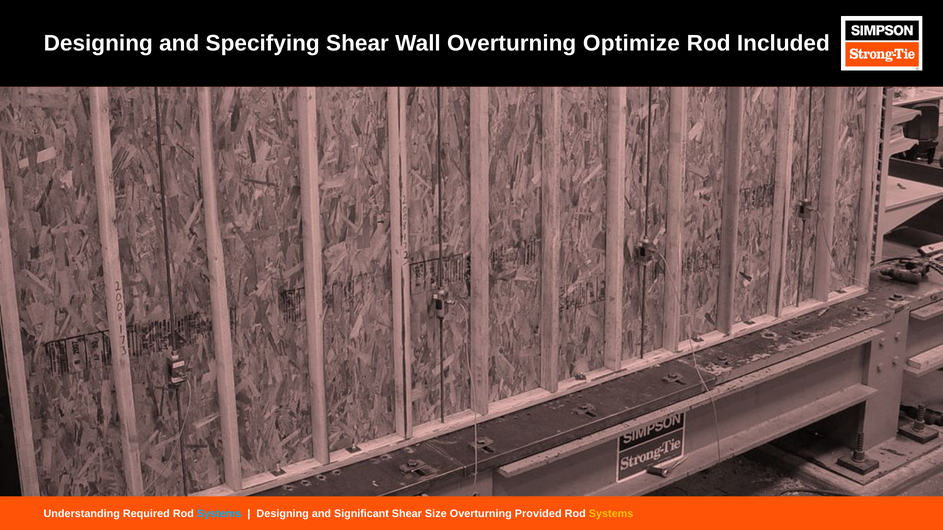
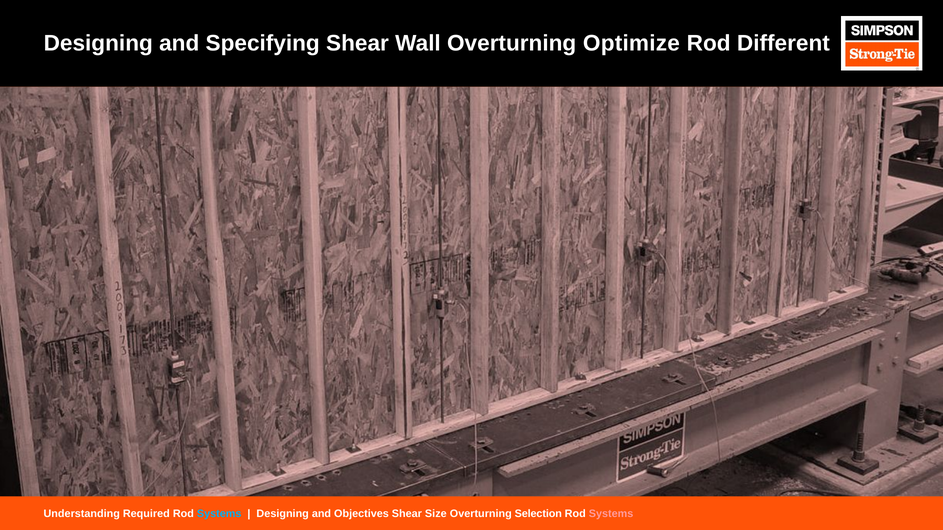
Included: Included -> Different (783, 43)
Significant: Significant -> Objectives (361, 514)
Provided: Provided -> Selection (538, 514)
Systems colour: yellow -> pink (611, 514)
